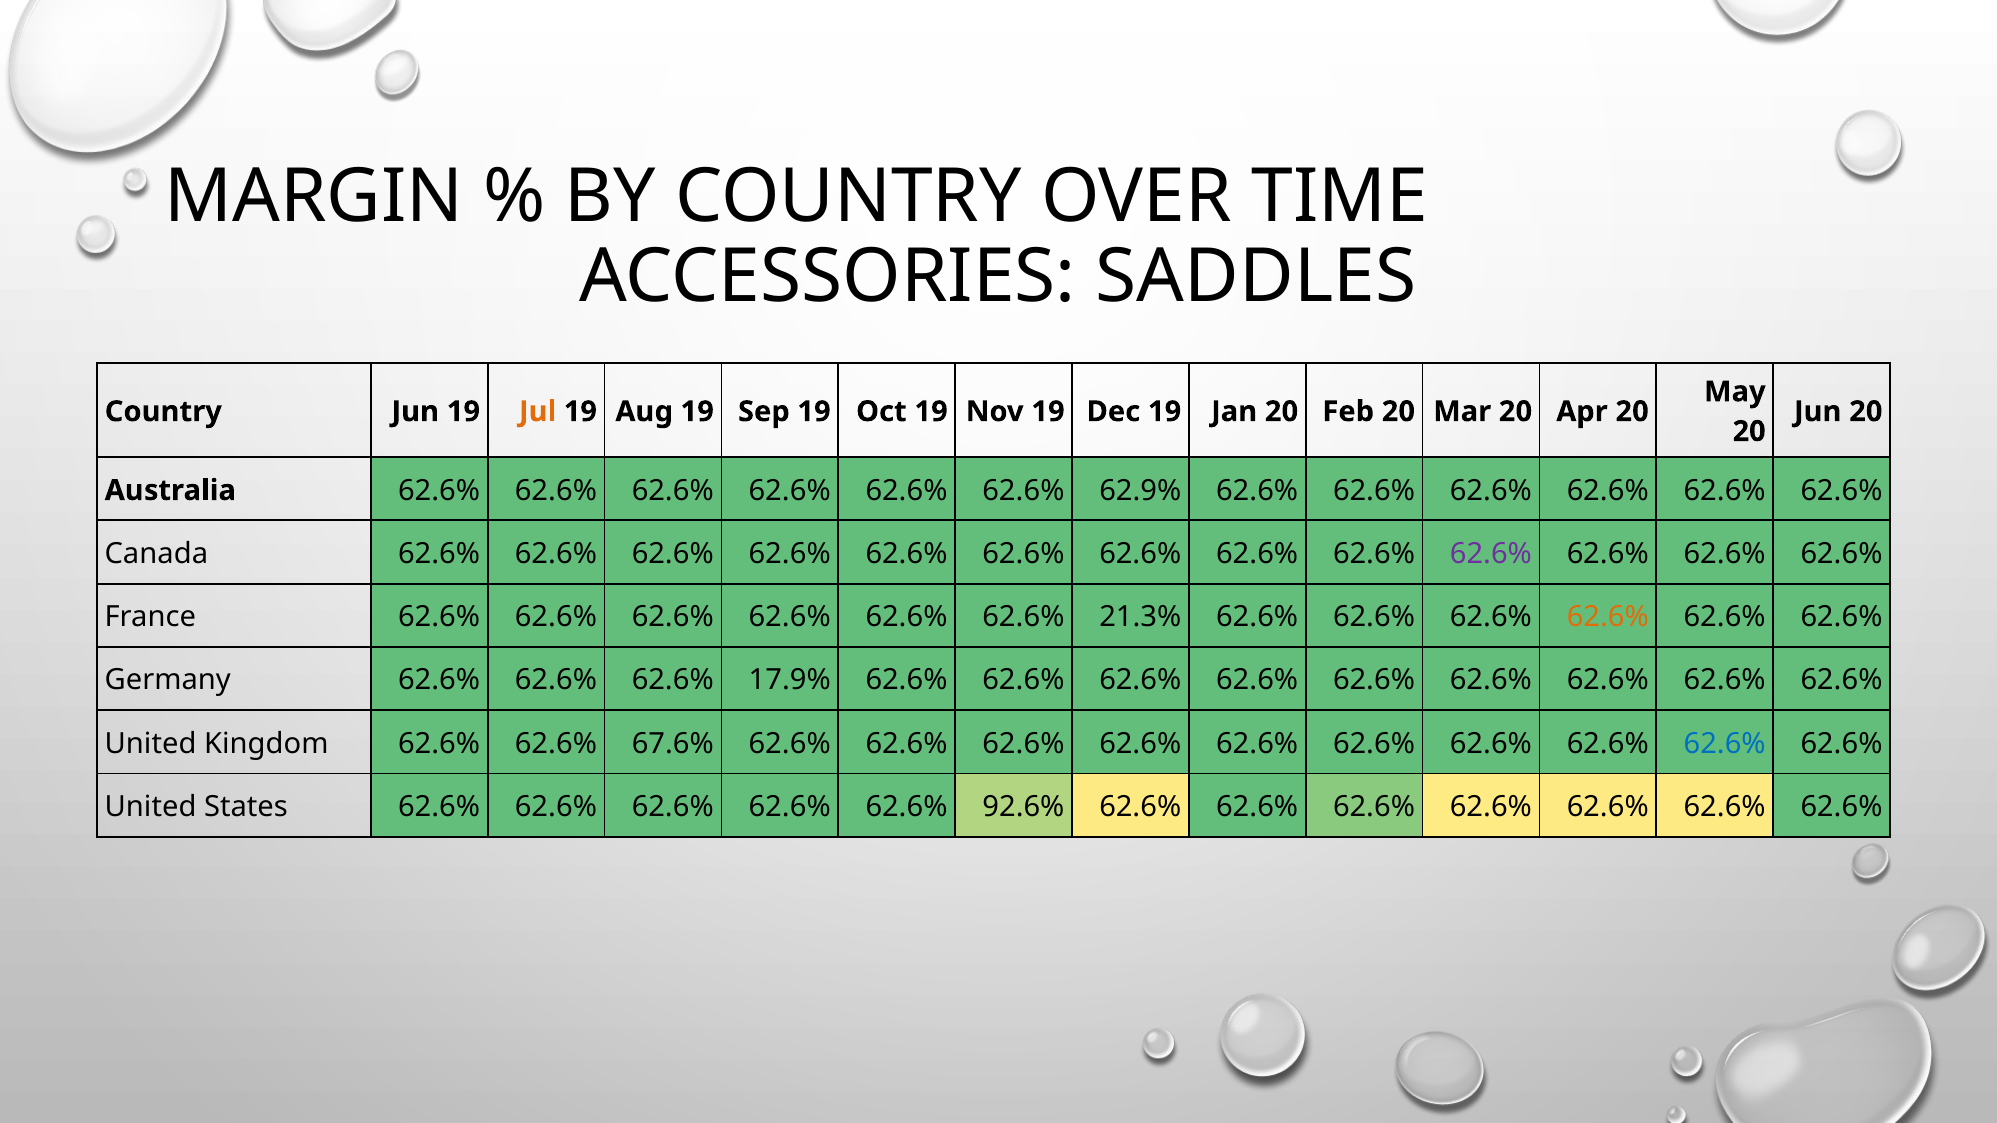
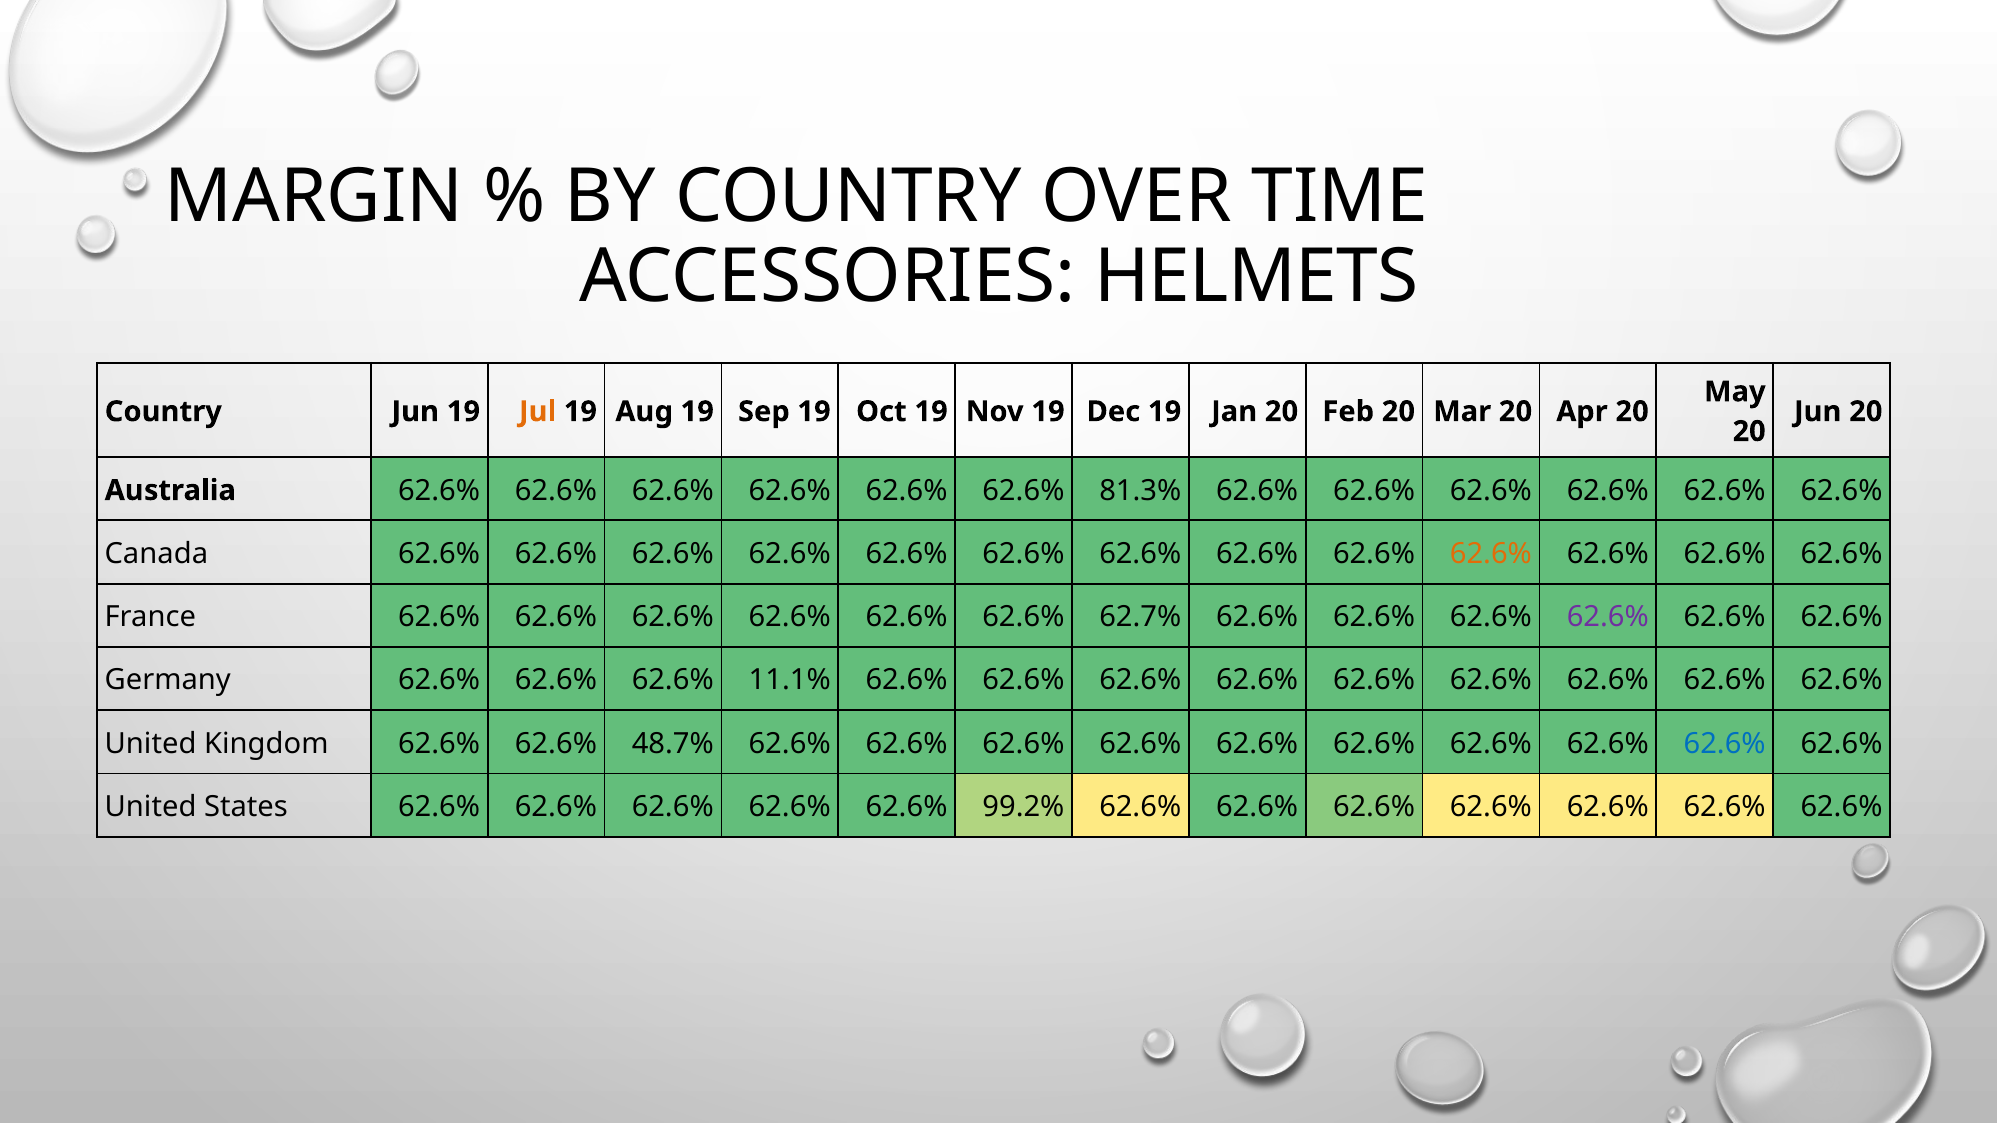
SADDLES: SADDLES -> HELMETS (1256, 276)
62.9%: 62.9% -> 81.3% (1140, 491)
62.6% colour: purple -> orange (1491, 554)
21.3%: 21.3% -> 62.7% (1140, 617)
62.6% colour: orange -> purple (1608, 617)
17.9%: 17.9% -> 11.1% (790, 681)
67.6%: 67.6% -> 48.7% (673, 744)
92.6%: 92.6% -> 99.2% (1023, 807)
